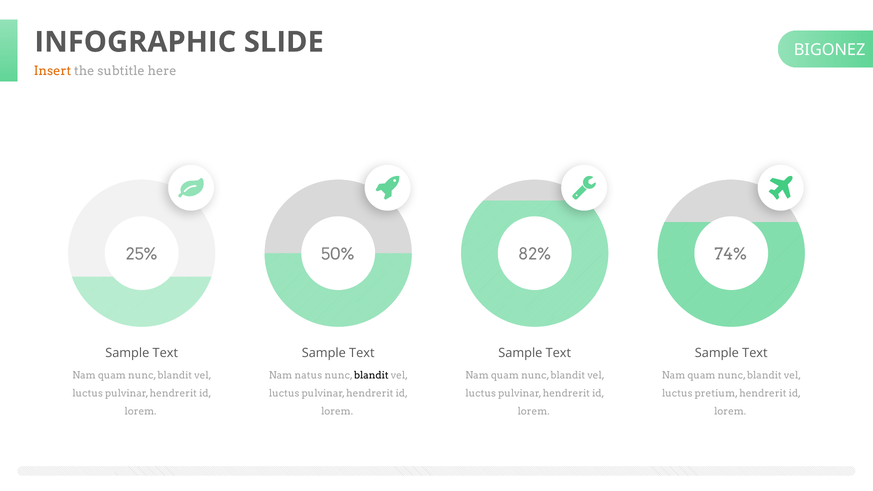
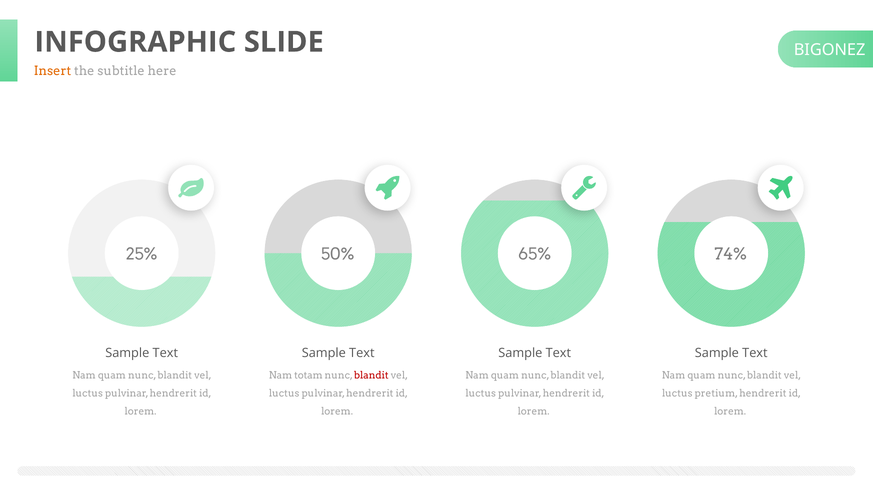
82%: 82% -> 65% (535, 254)
natus: natus -> totam (308, 376)
blandit colour: black -> red (371, 376)
